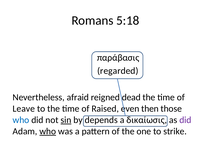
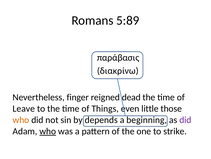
5:18: 5:18 -> 5:89 (128, 20)
regarded: regarded -> διακρίνω (118, 71)
afraid: afraid -> finger (78, 97)
Raised: Raised -> Things (105, 108)
then: then -> little (150, 108)
who colour: blue -> orange (21, 119)
sin underline: present -> none (66, 119)
δικαίωσις: δικαίωσις -> beginning (147, 119)
